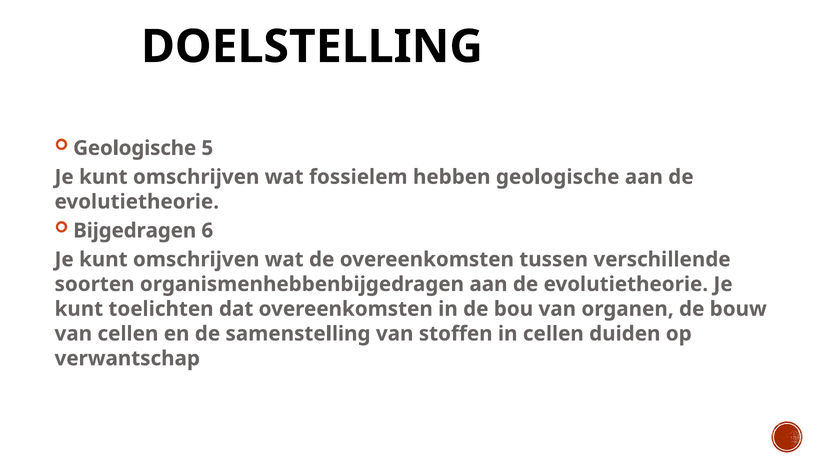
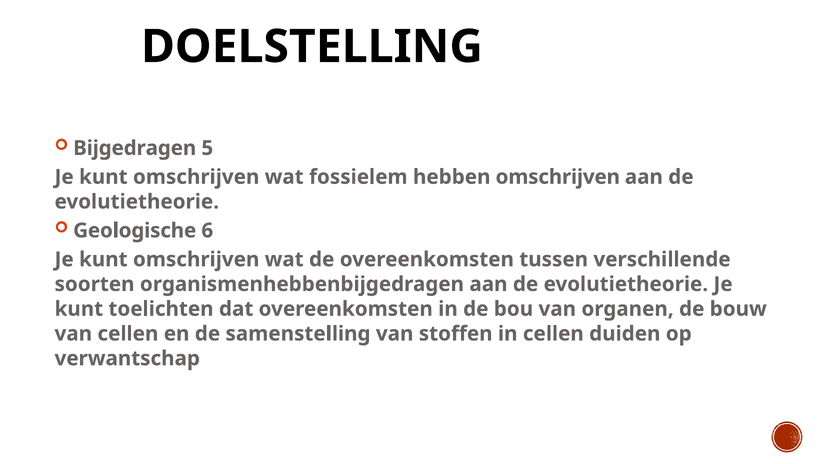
Geologische: Geologische -> Bijgedragen (135, 148)
hebben geologische: geologische -> omschrijven (558, 177)
Bijgedragen: Bijgedragen -> Geologische (135, 231)
